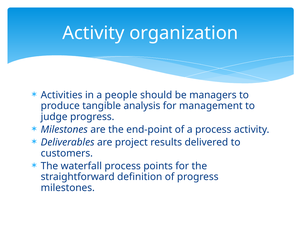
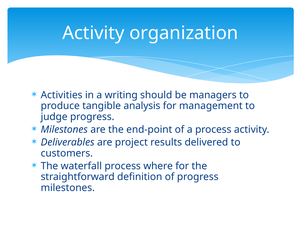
people: people -> writing (121, 95)
points: points -> where (158, 166)
